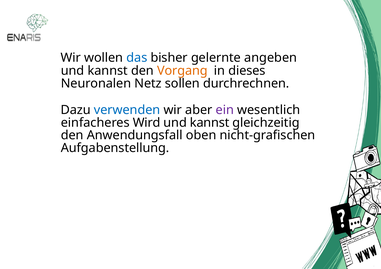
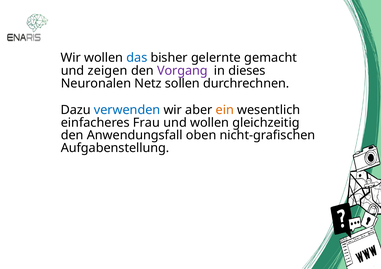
angeben: angeben -> gemacht (271, 58)
kannst: kannst -> zeigen (108, 71)
Vorgang colour: orange -> purple (182, 71)
ein colour: purple -> orange (225, 110)
Wird: Wird -> Frau (146, 123)
kannst: kannst -> wollen (210, 123)
